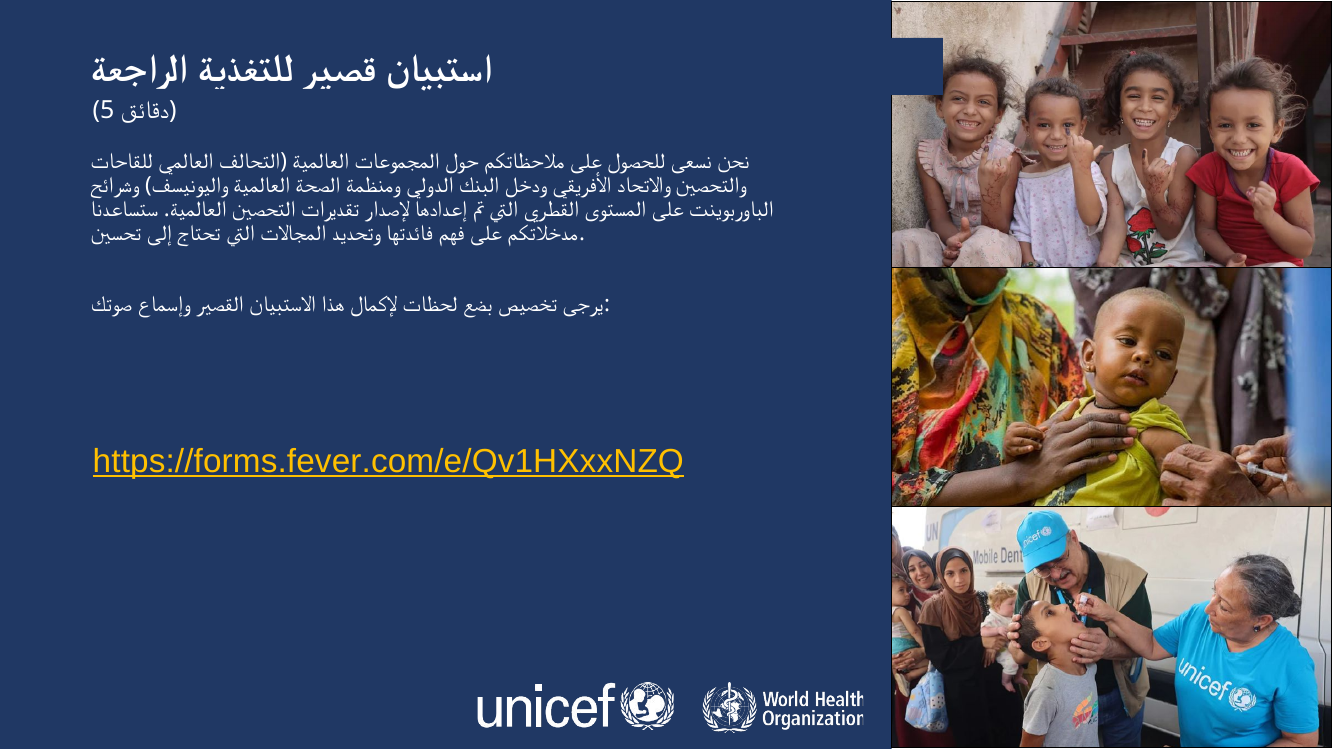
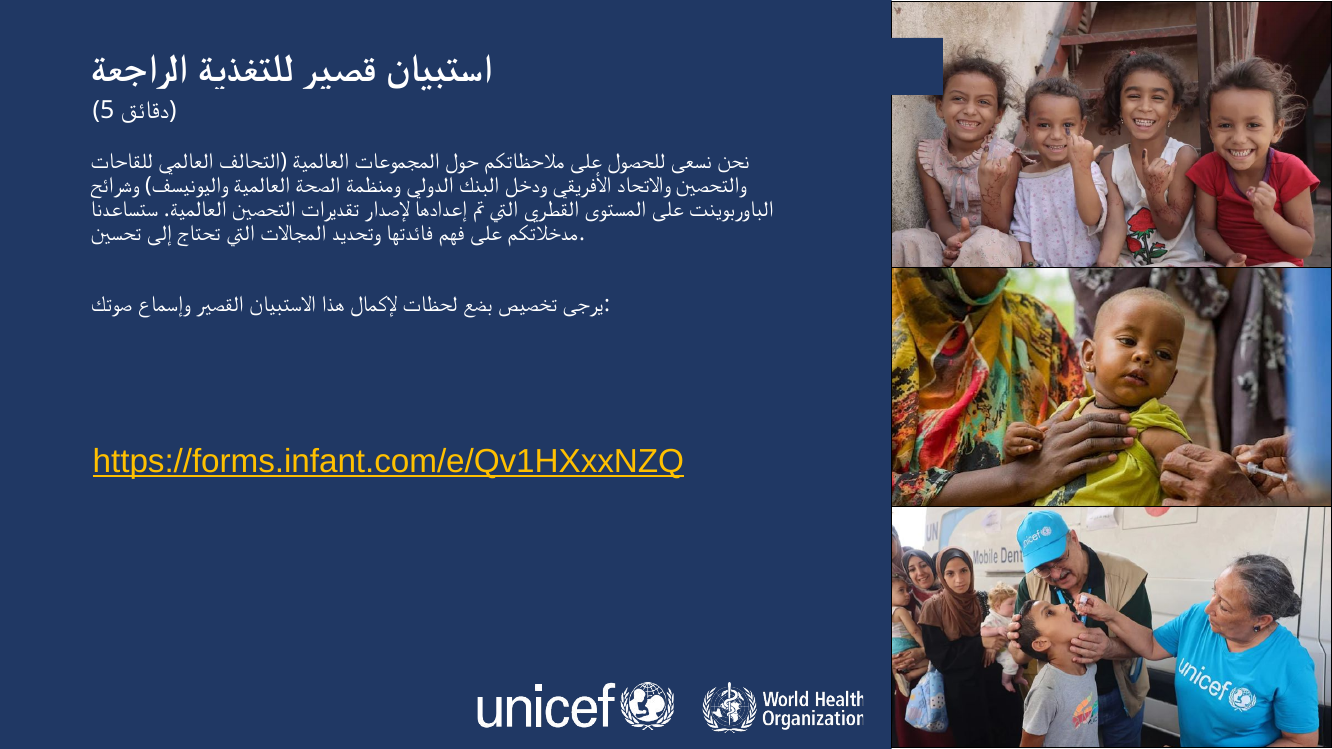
https://forms.fever.com/e/Qv1HXxxNZQ: https://forms.fever.com/e/Qv1HXxxNZQ -> https://forms.infant.com/e/Qv1HXxxNZQ (388, 462)
